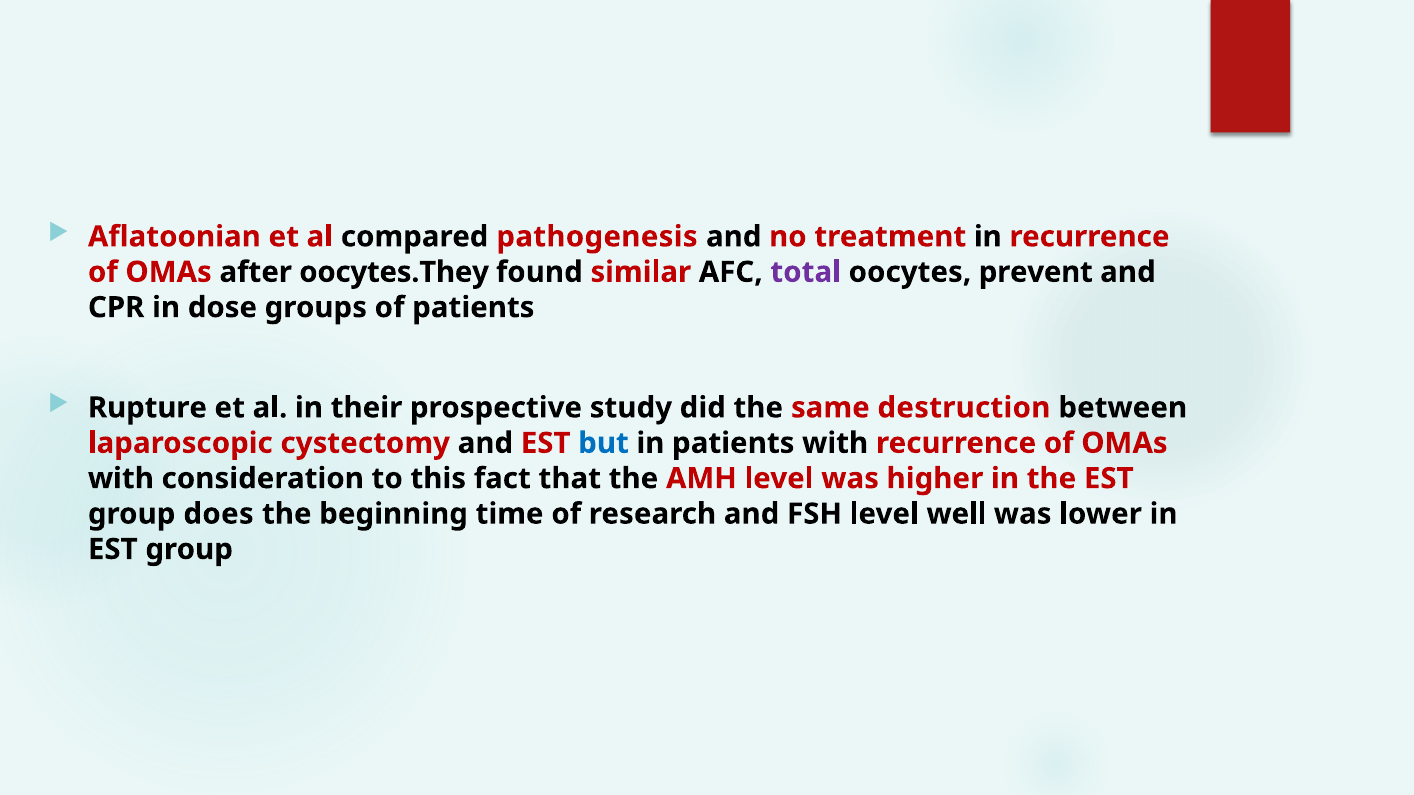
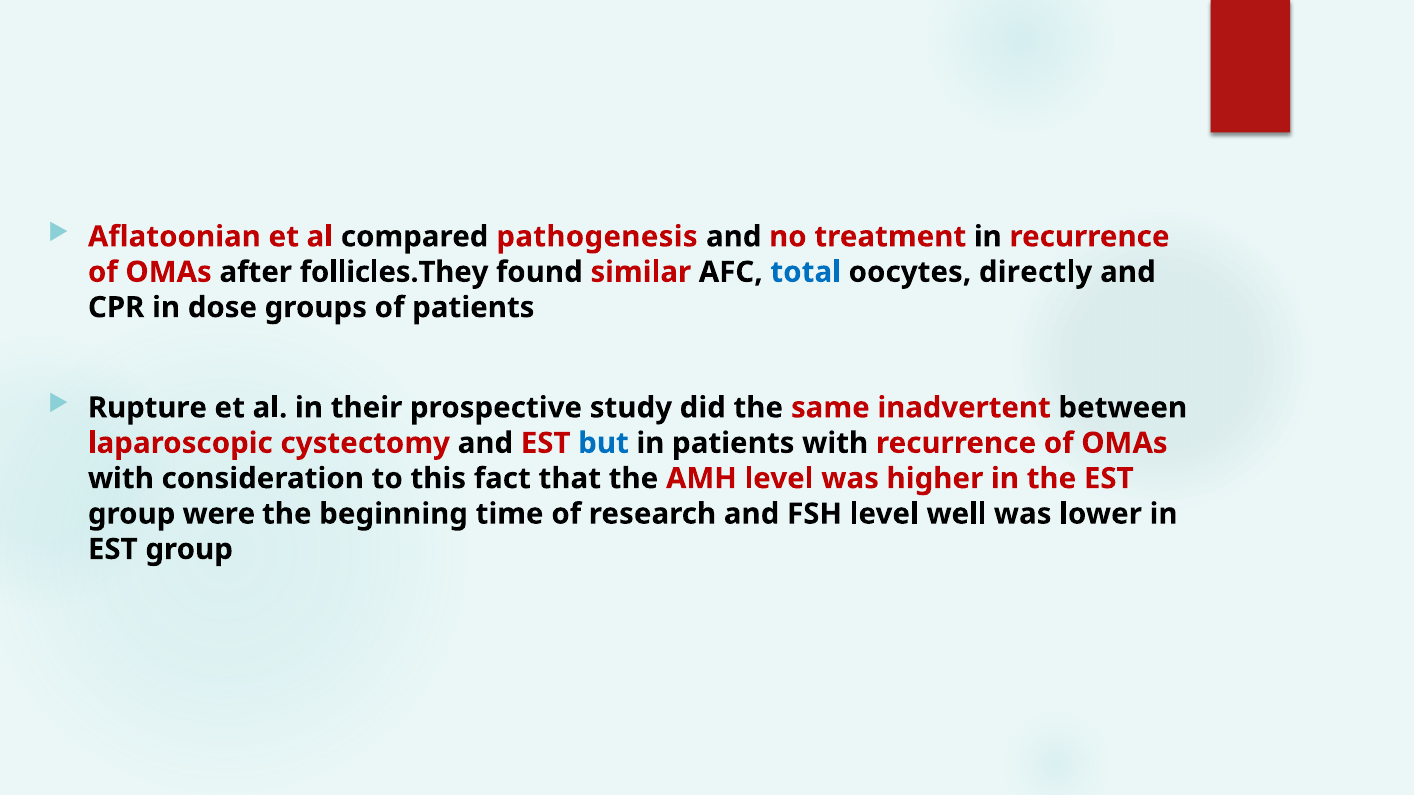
oocytes.They: oocytes.They -> follicles.They (394, 272)
total colour: purple -> blue (806, 272)
prevent: prevent -> directly (1036, 272)
destruction: destruction -> inadvertent (964, 408)
does: does -> were (219, 514)
